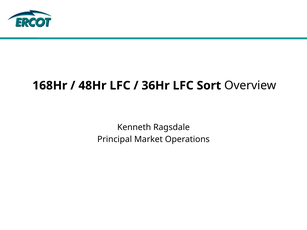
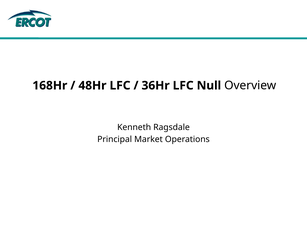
Sort: Sort -> Null (209, 86)
